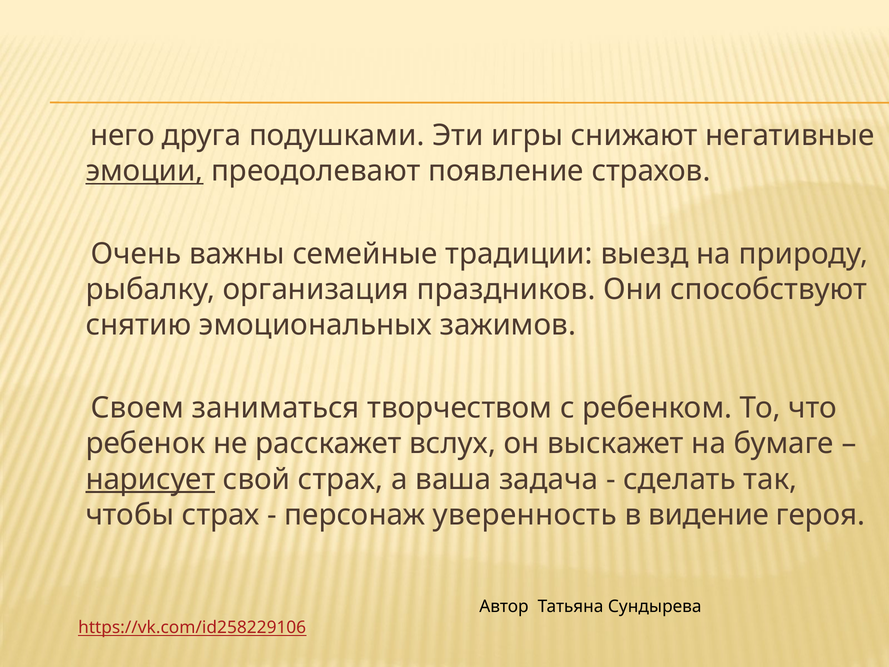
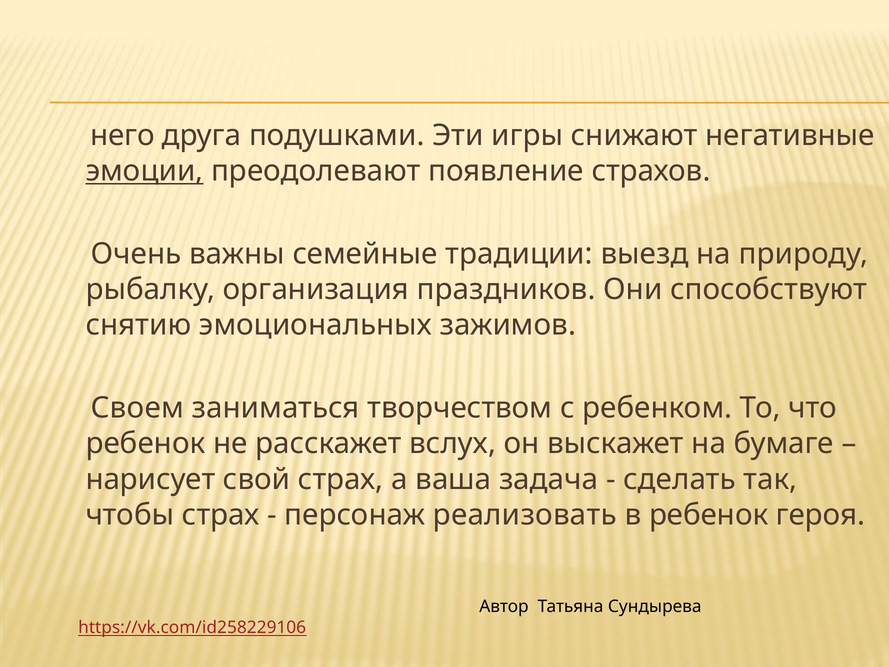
нарисует underline: present -> none (151, 479)
уверенность: уверенность -> реализовать (525, 515)
в видение: видение -> ребенок (709, 515)
